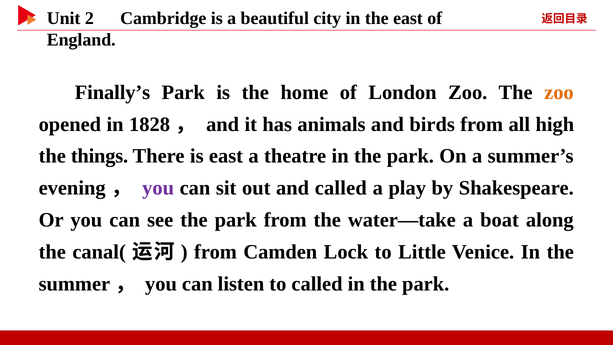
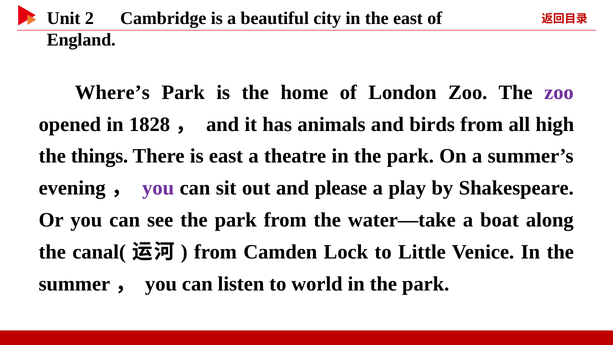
Finally’s: Finally’s -> Where’s (112, 92)
zoo colour: orange -> purple (559, 92)
and called: called -> please (341, 188)
to called: called -> world (317, 284)
